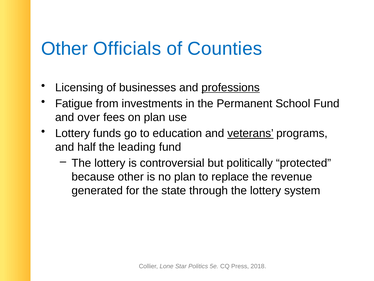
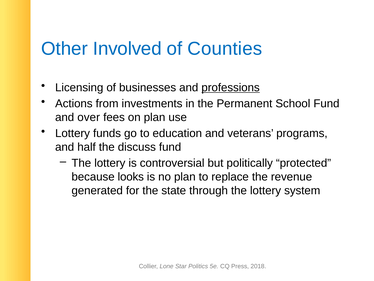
Officials: Officials -> Involved (127, 49)
Fatigue: Fatigue -> Actions (74, 103)
veterans underline: present -> none (250, 133)
leading: leading -> discuss (137, 147)
because other: other -> looks (131, 177)
